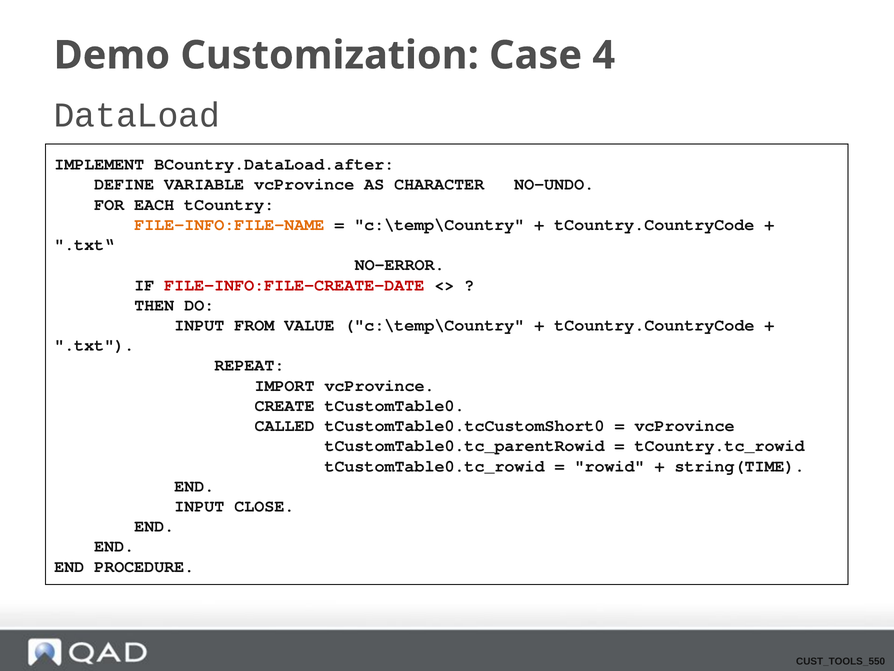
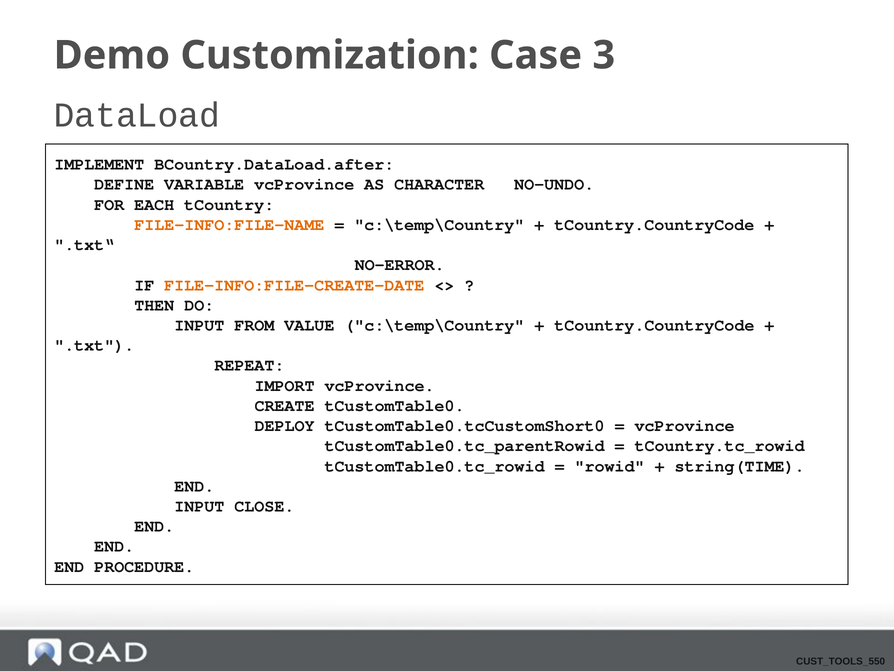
4: 4 -> 3 (604, 55)
FILE-INFO:FILE-CREATE-DATE colour: red -> orange (294, 285)
CALLED: CALLED -> DEPLOY (285, 425)
